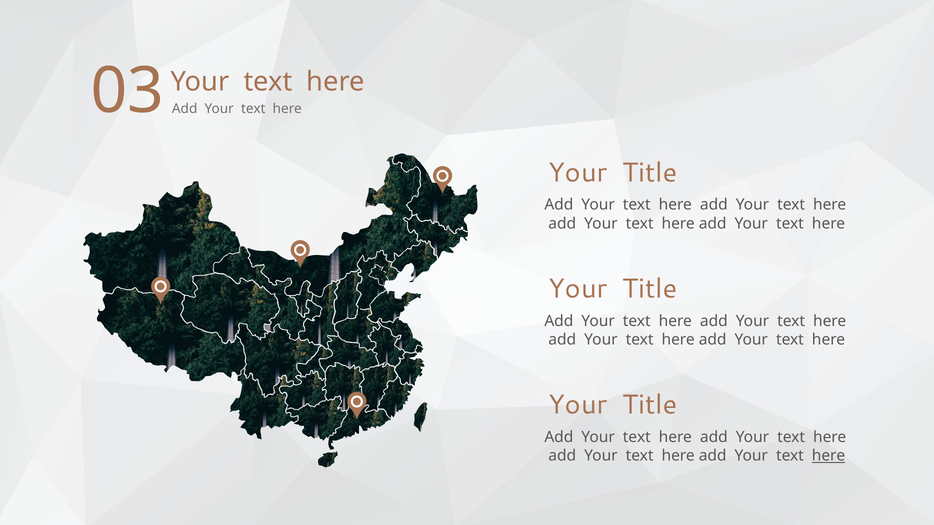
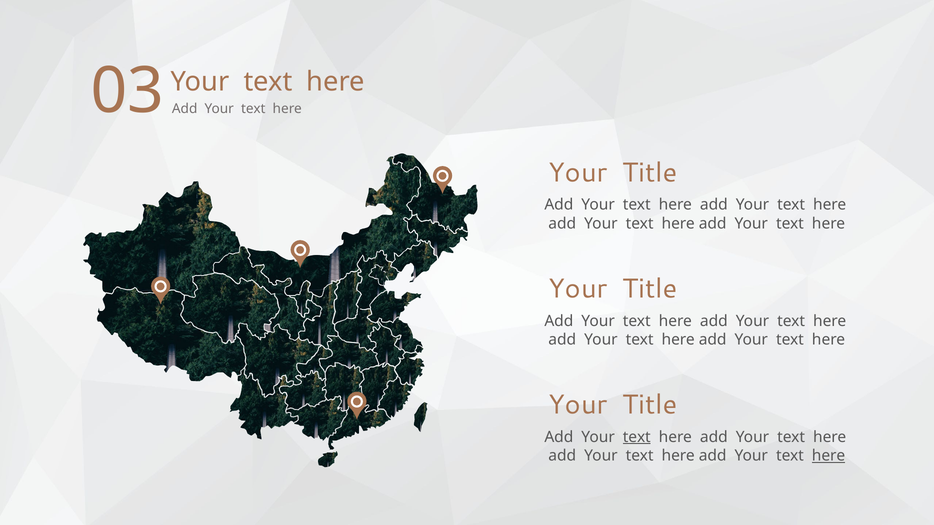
text underline: none -> present (637, 437)
